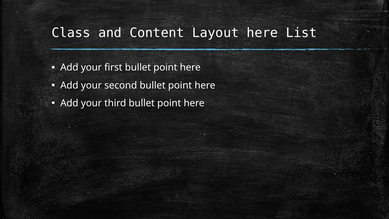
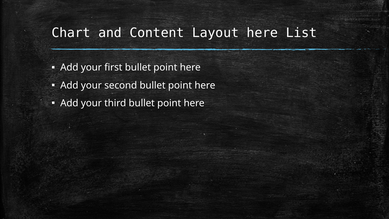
Class: Class -> Chart (71, 33)
